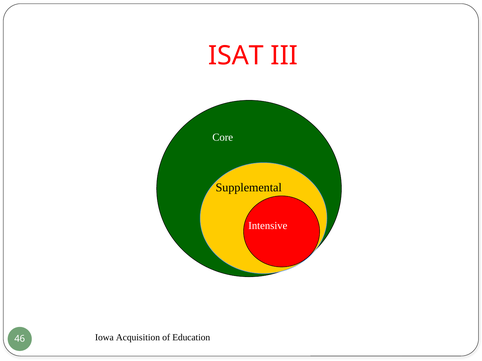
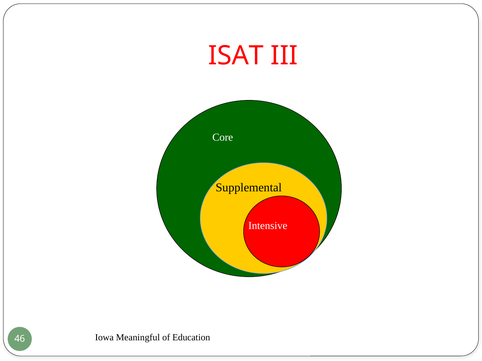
Acquisition: Acquisition -> Meaningful (138, 338)
